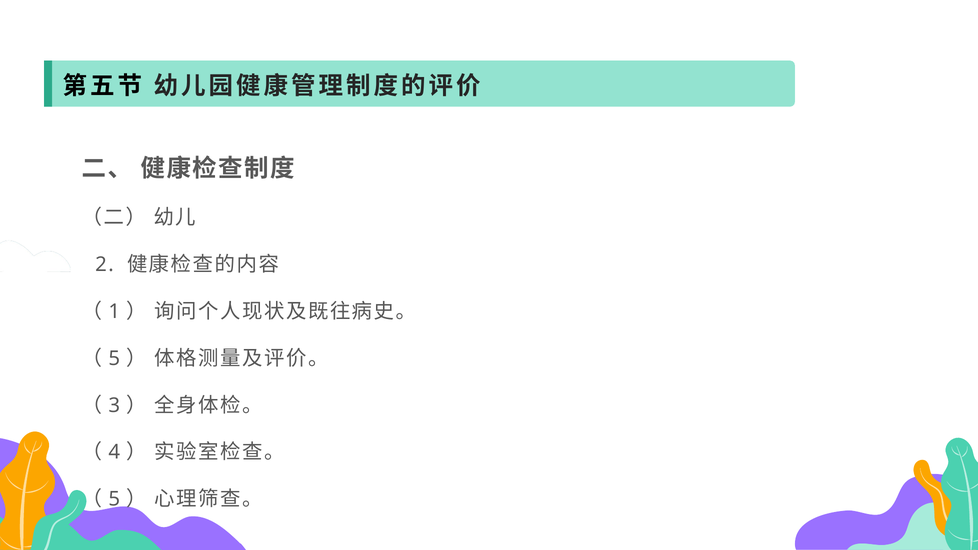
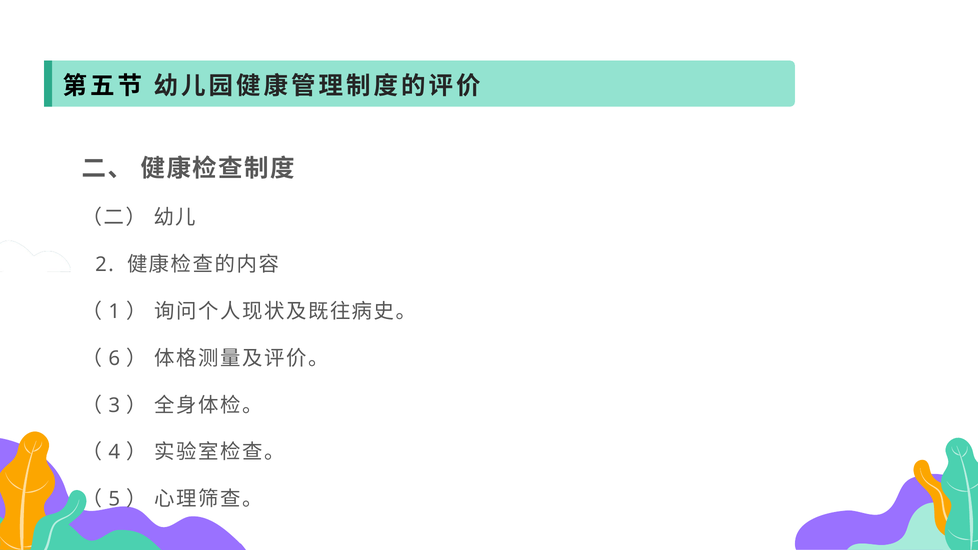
5: 5 -> 6 (114, 358)
